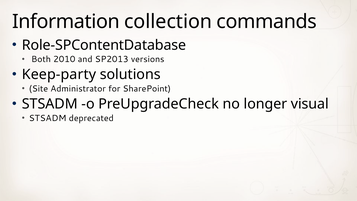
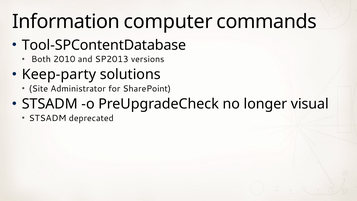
collection: collection -> computer (168, 22)
Role-SPContentDatabase: Role-SPContentDatabase -> Tool-SPContentDatabase (104, 45)
